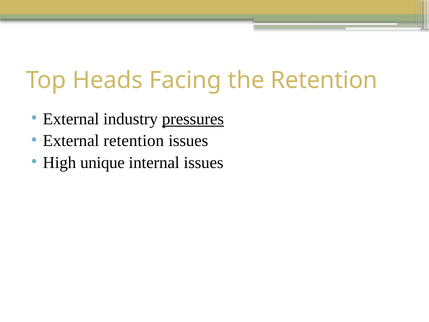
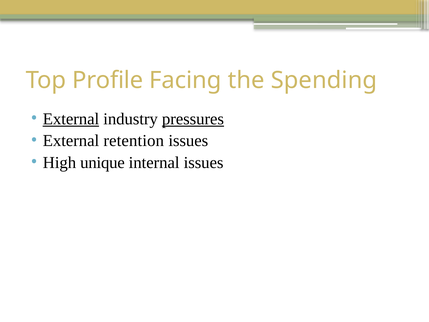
Heads: Heads -> Profile (108, 80)
the Retention: Retention -> Spending (324, 80)
External underline: none -> present (71, 119)
